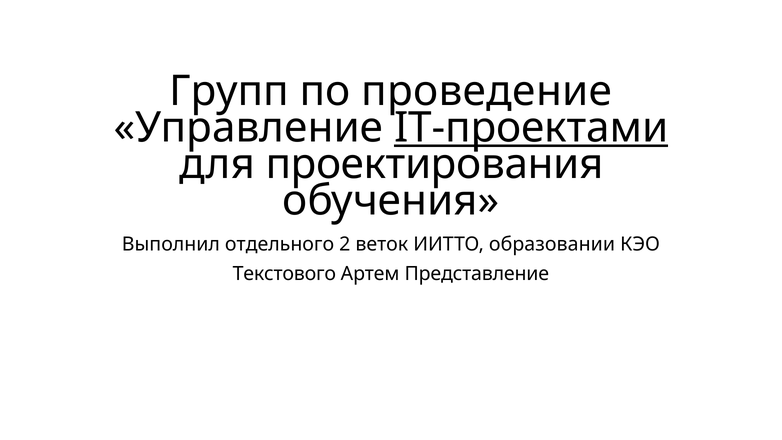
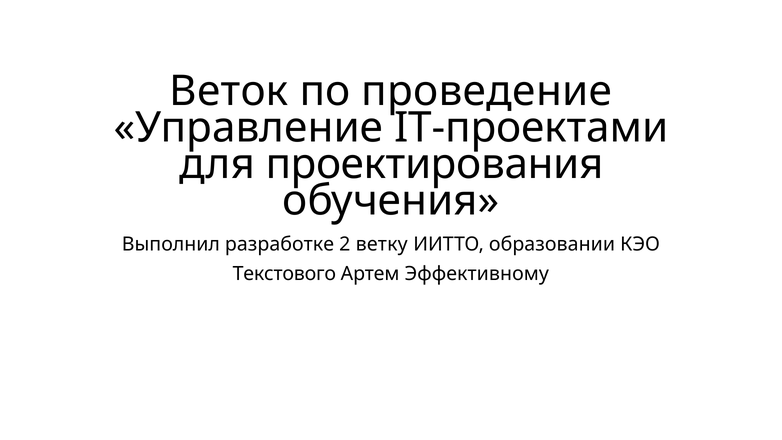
Групп: Групп -> Веток (229, 91)
IT-проектами underline: present -> none (531, 128)
отдельного: отдельного -> разработке (280, 244)
веток: веток -> ветку (382, 244)
Представление: Представление -> Эффективному (477, 274)
